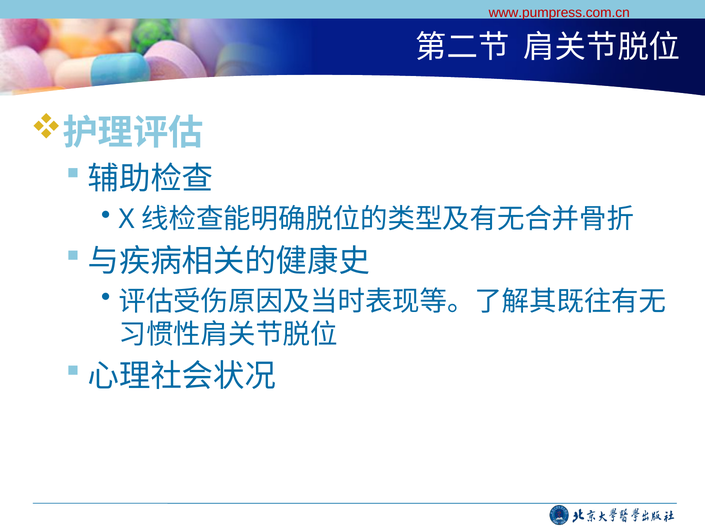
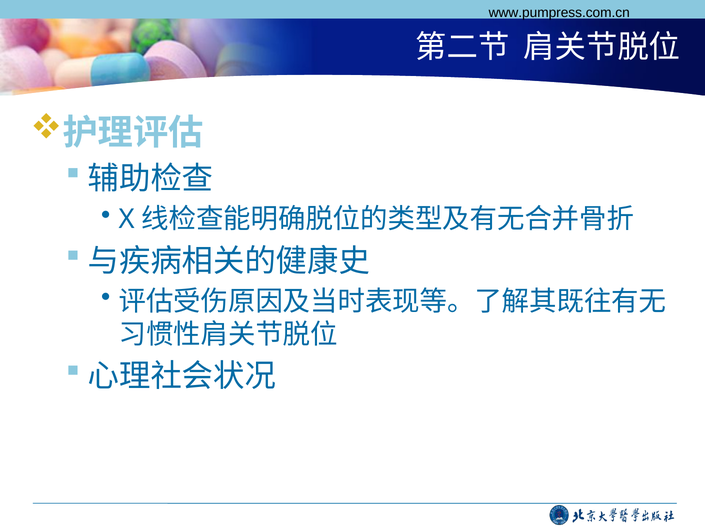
www.pumpress.com.cn colour: red -> black (559, 13)
